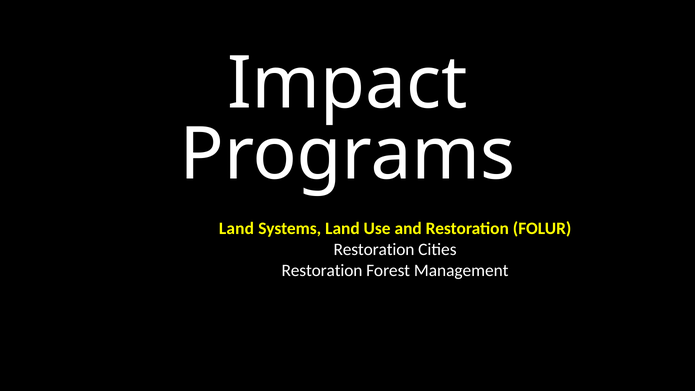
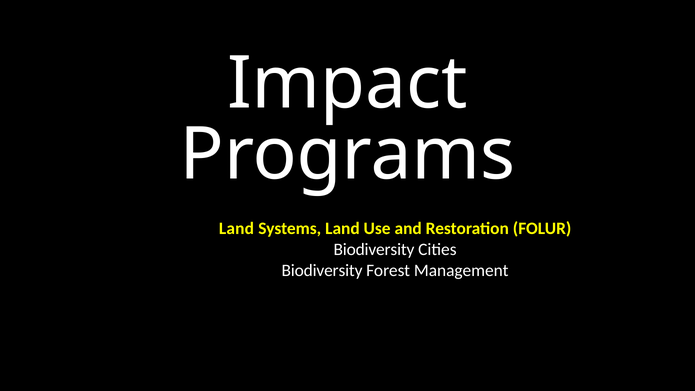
Restoration: Restoration -> Biodiversity (374, 250)
Restoration: Restoration -> Biodiversity (322, 270)
